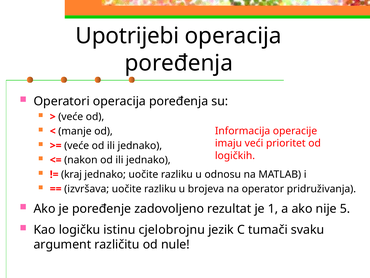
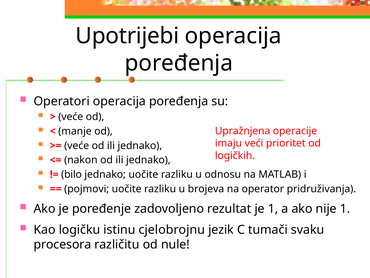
Informacija: Informacija -> Upražnjena (243, 131)
kraj: kraj -> bilo (71, 174)
izvršava: izvršava -> pojmovi (87, 189)
nije 5: 5 -> 1 (345, 208)
argument: argument -> procesora (62, 244)
